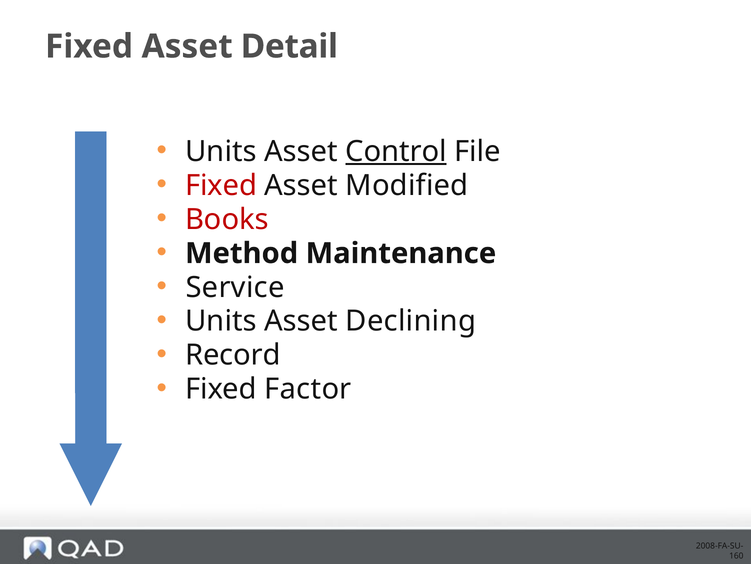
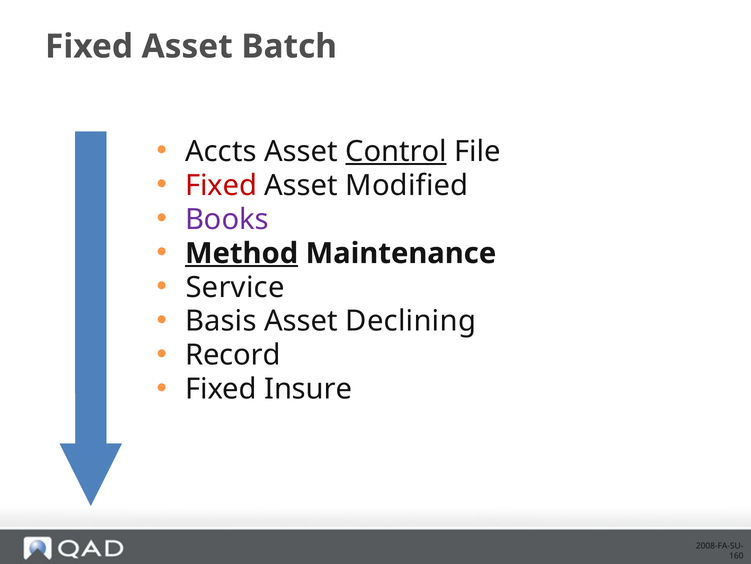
Detail: Detail -> Batch (289, 46)
Units: Units -> Accts (221, 151)
Books colour: red -> purple (227, 219)
Method underline: none -> present (242, 253)
Units: Units -> Basis (221, 321)
Factor: Factor -> Insure (308, 389)
